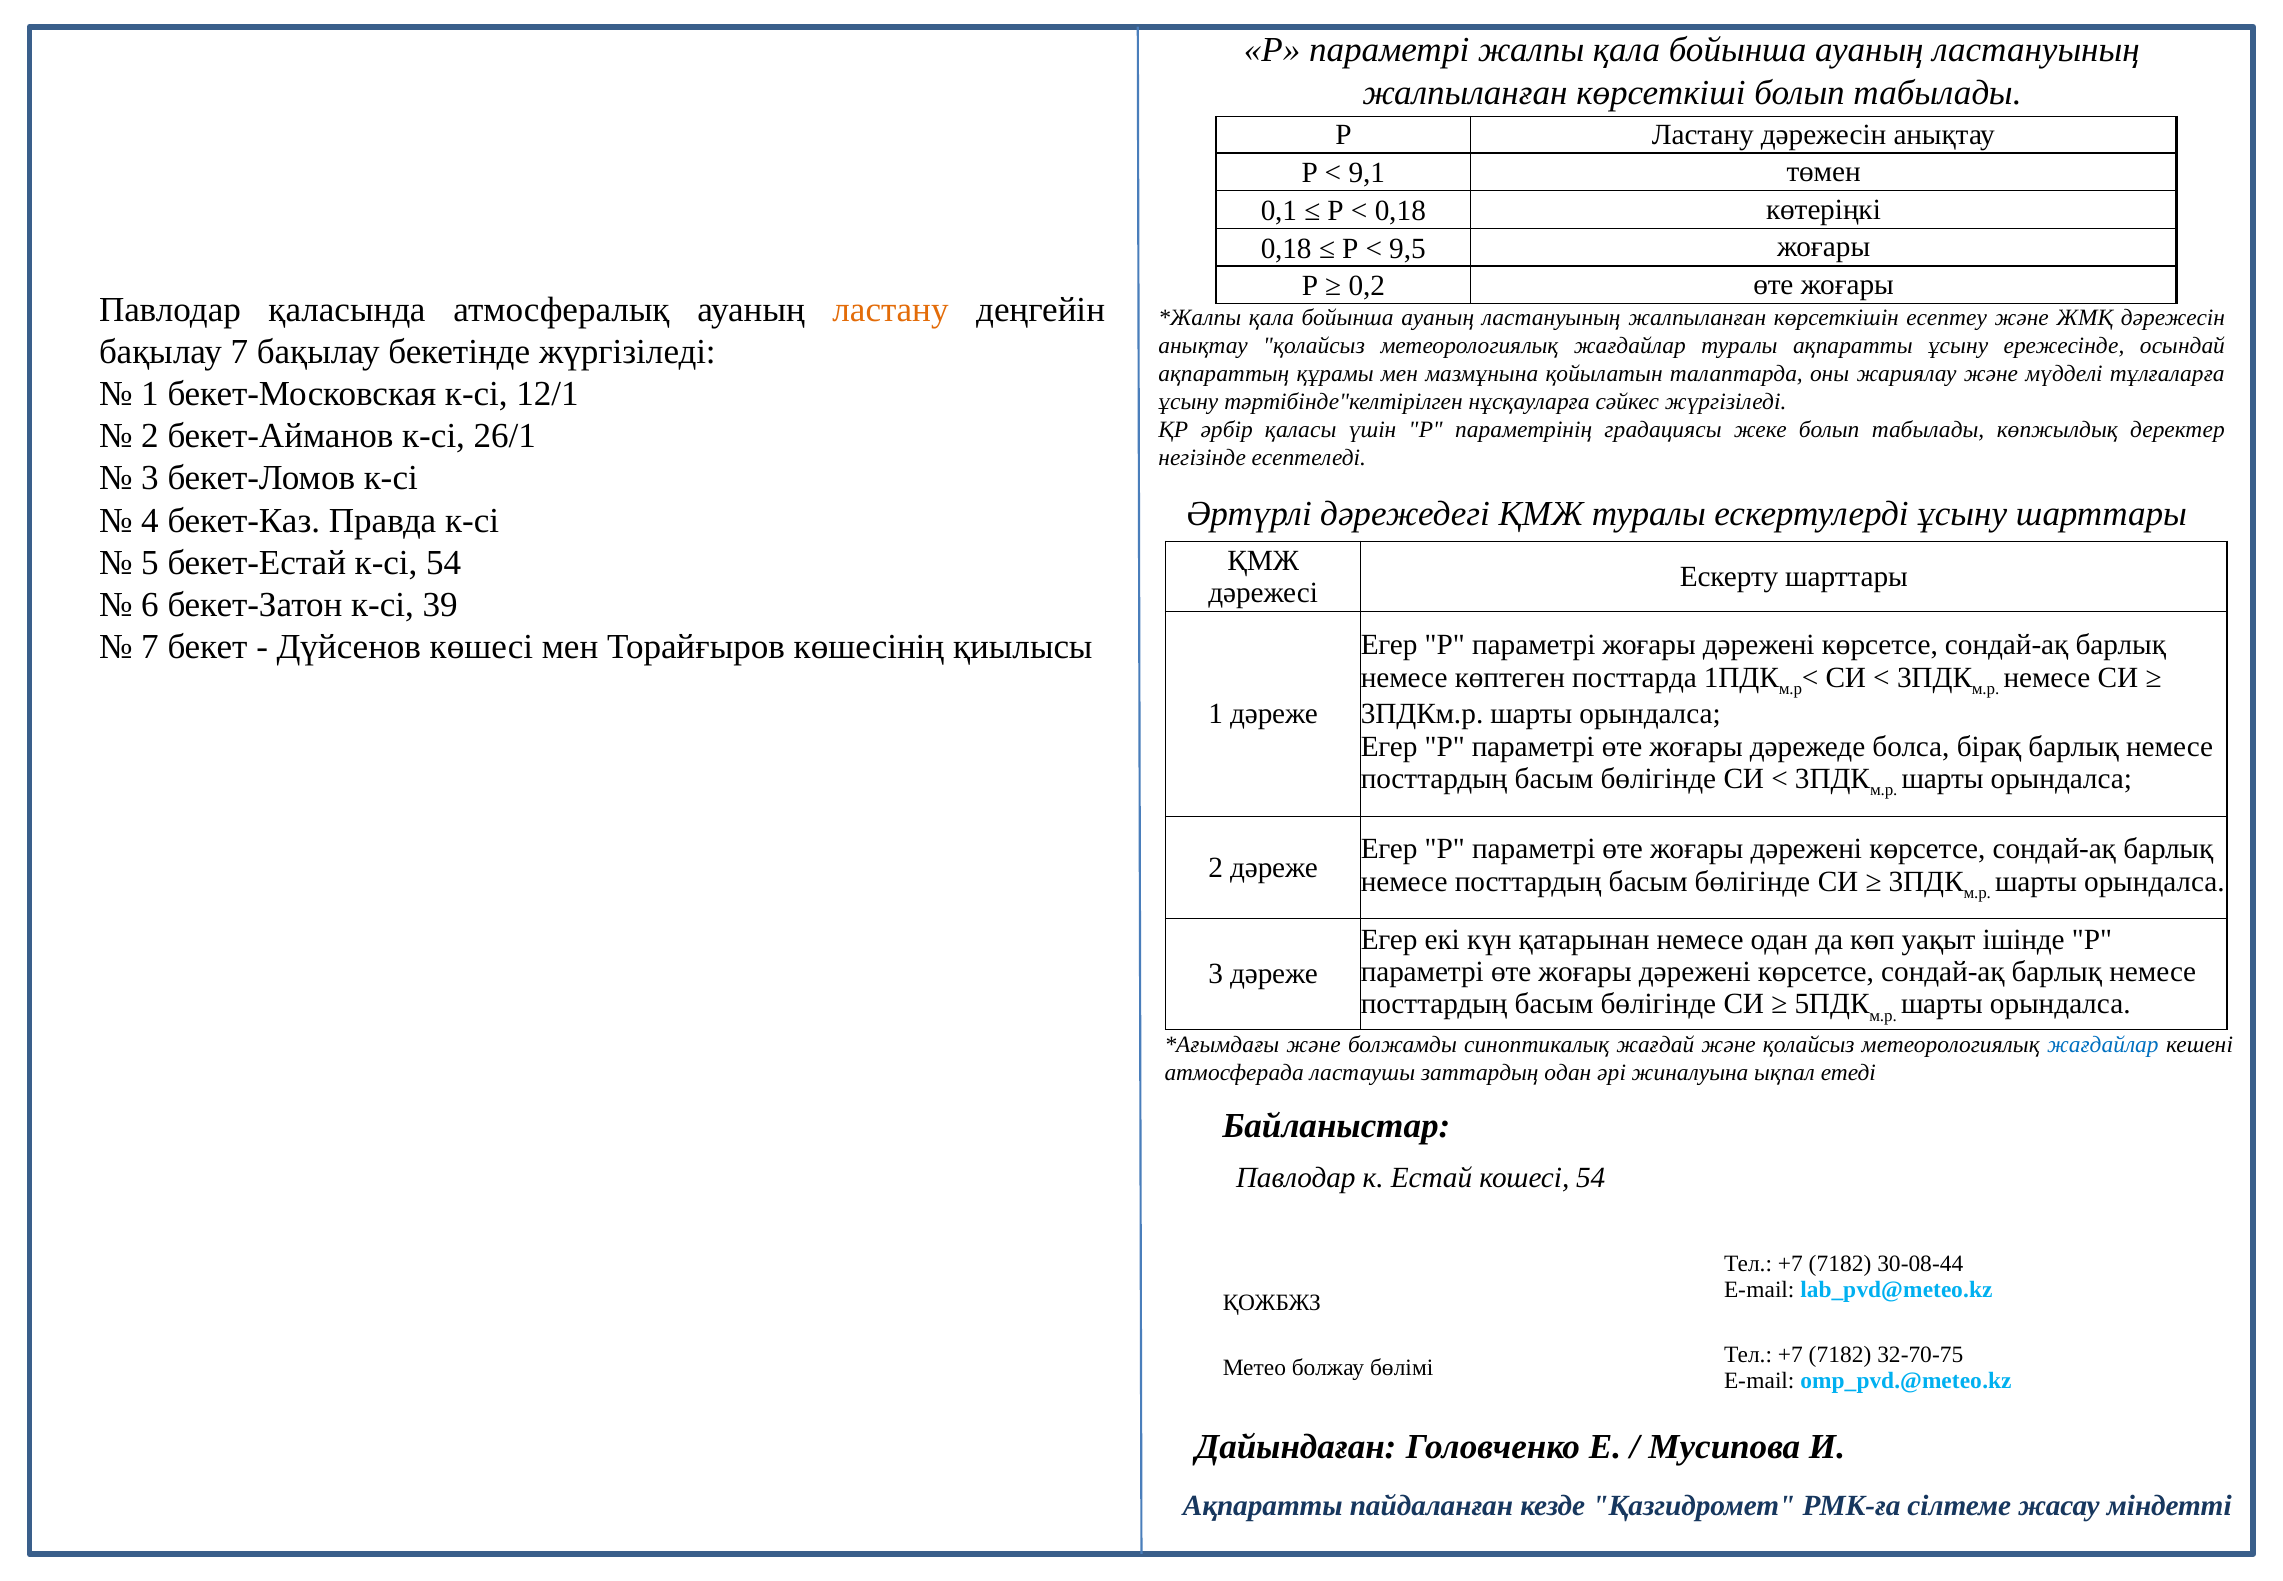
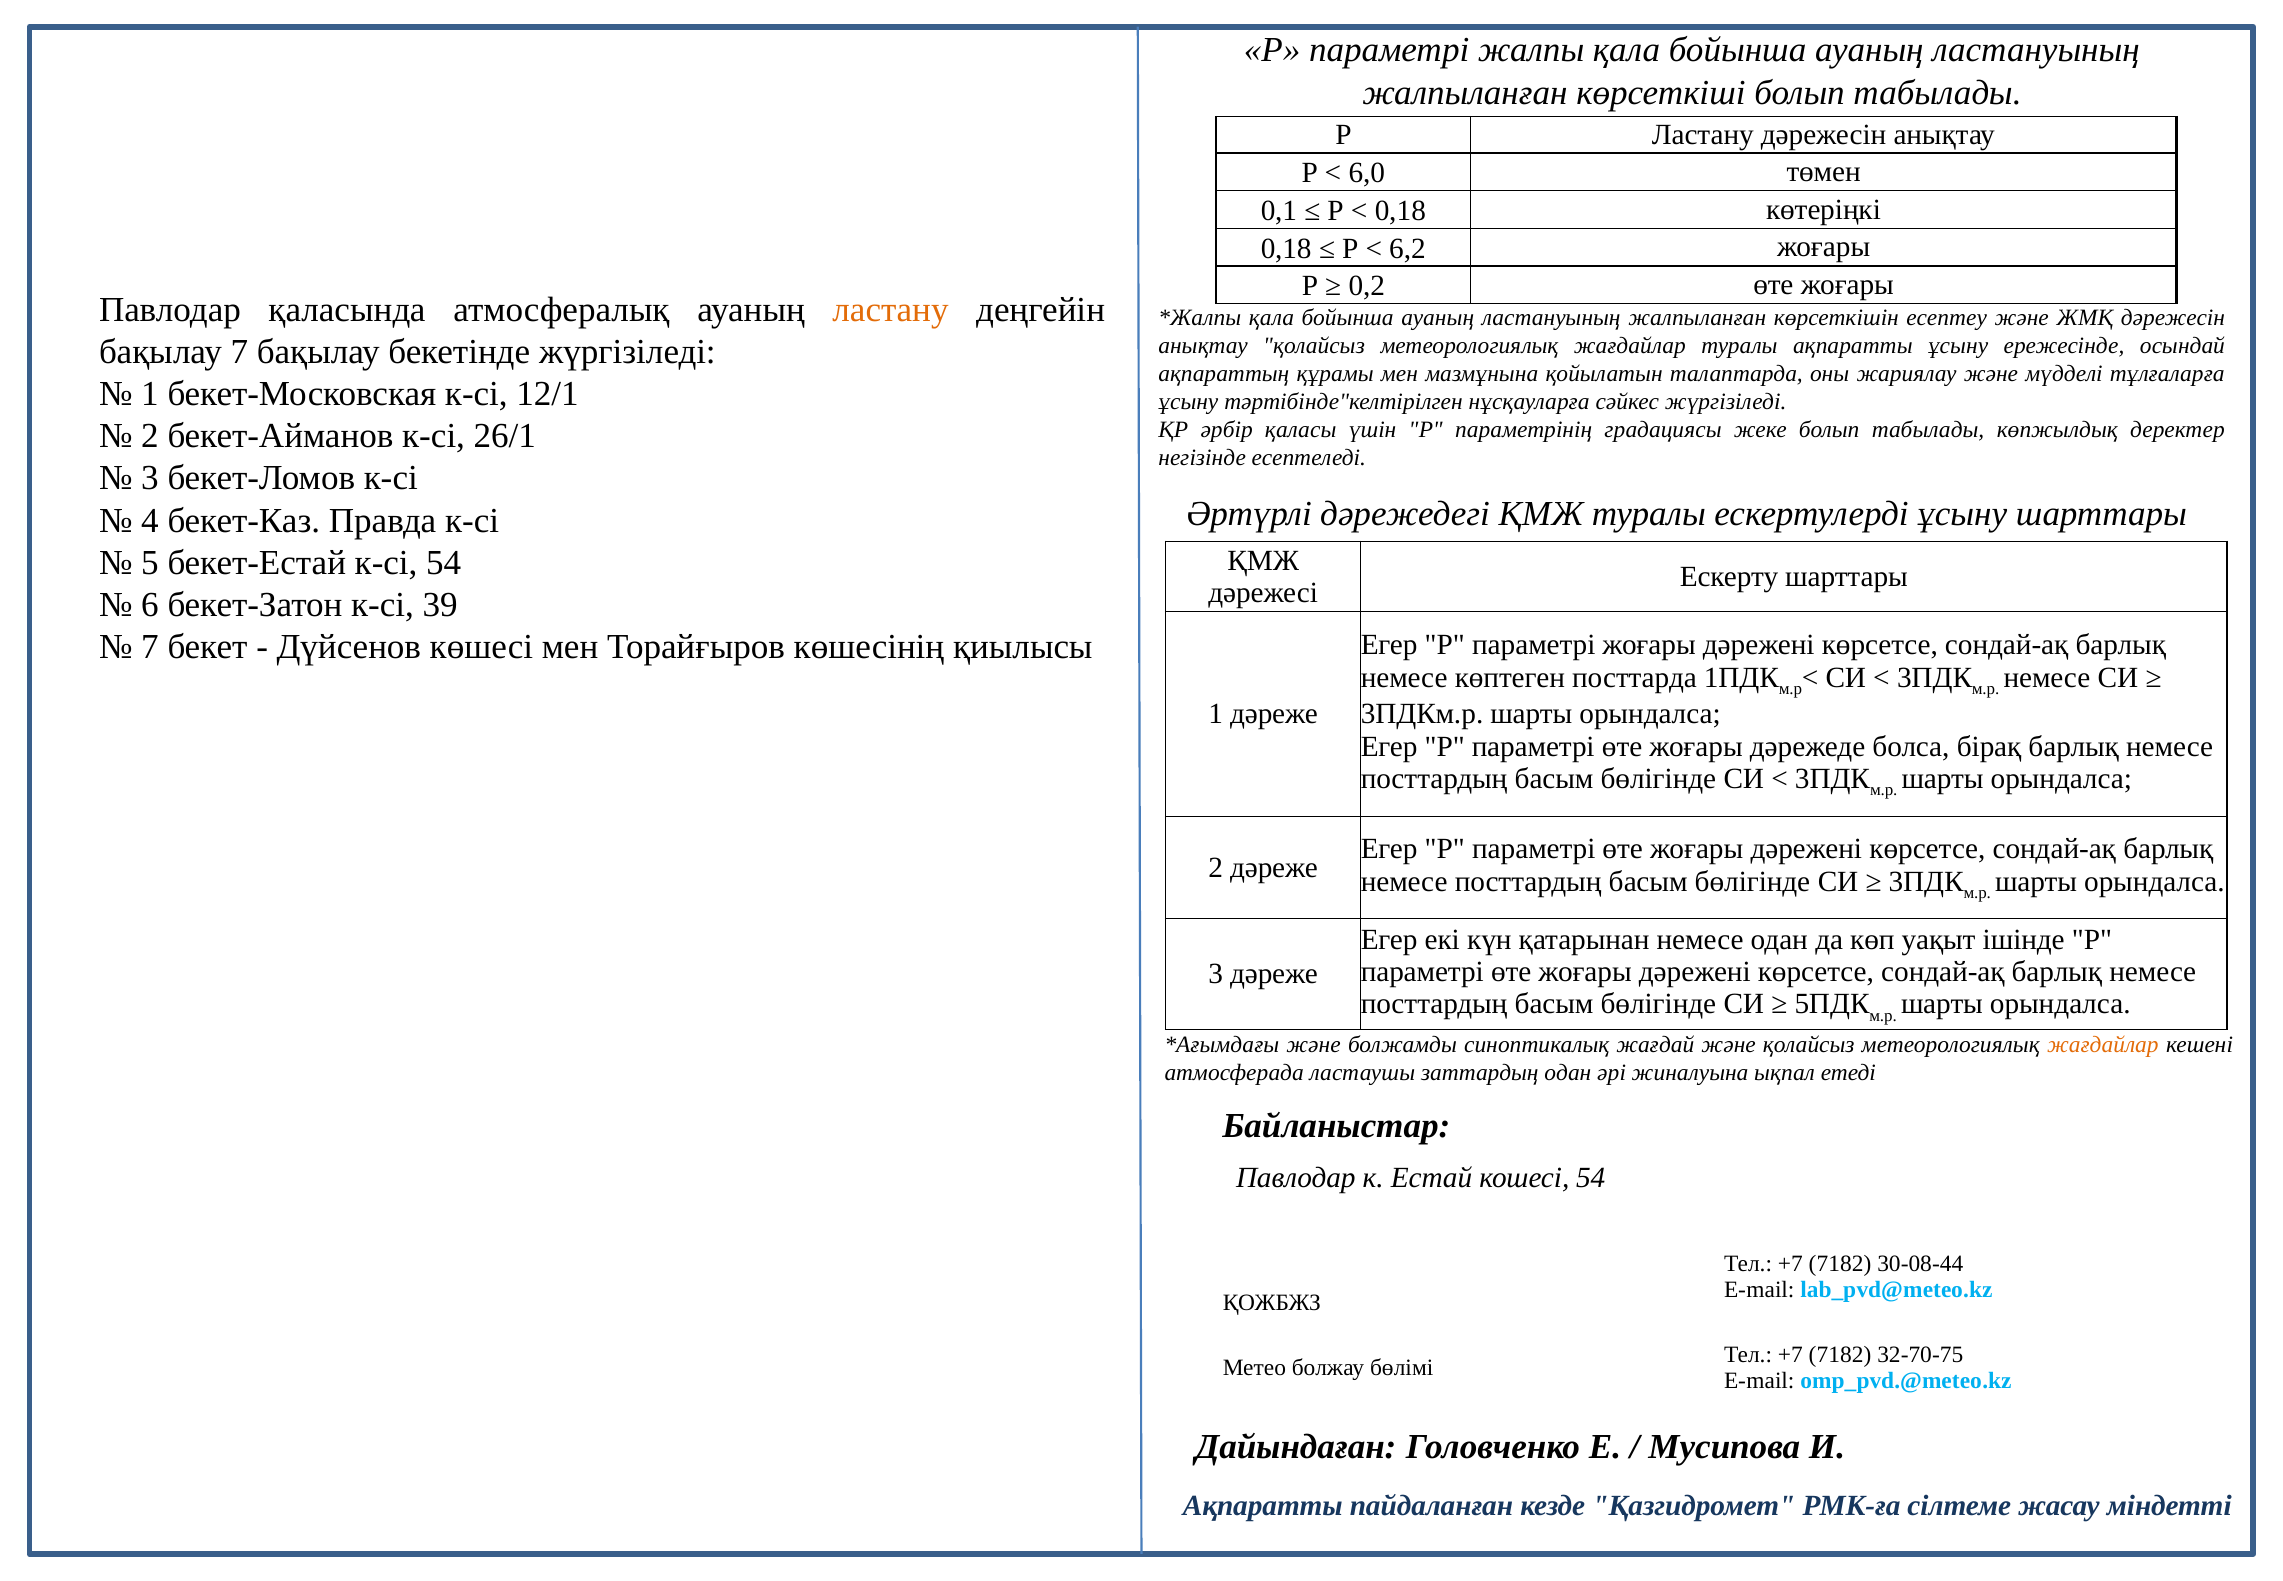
9,1: 9,1 -> 6,0 (1367, 173)
9,5: 9,5 -> 6,2 (1408, 248)
жағдайлар colour: blue -> orange (2103, 1044)
